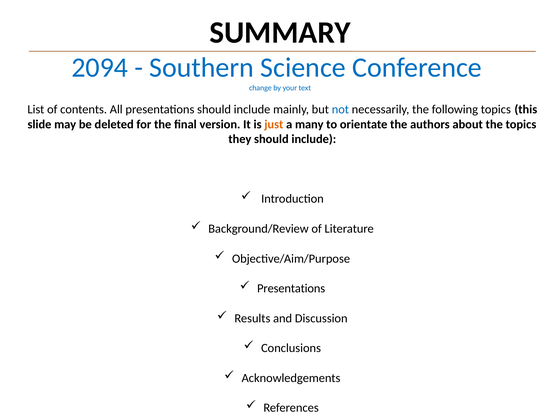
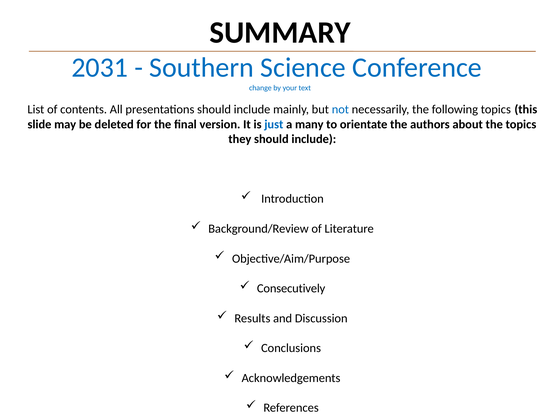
2094: 2094 -> 2031 (100, 68)
just colour: orange -> blue (274, 124)
Presentations: Presentations -> Consecutively (291, 288)
